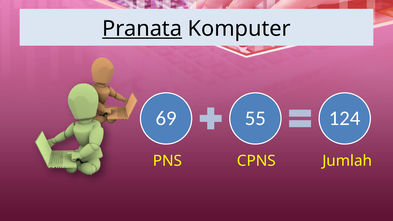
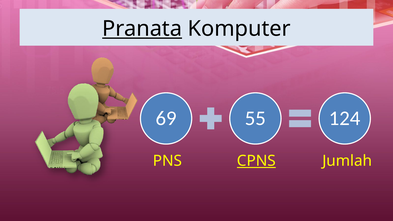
CPNS underline: none -> present (256, 161)
